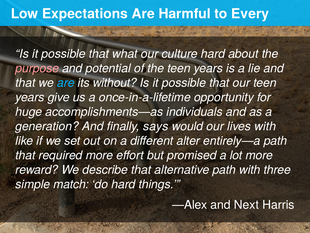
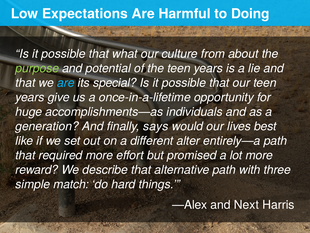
Every: Every -> Doing (250, 14)
culture hard: hard -> from (213, 54)
purpose colour: pink -> light green (37, 68)
without: without -> special (115, 83)
lives with: with -> best (265, 126)
